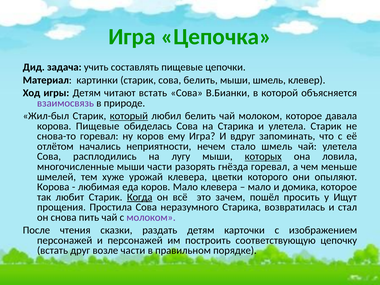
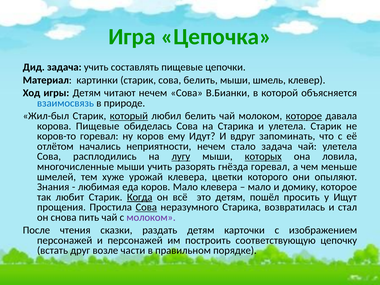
читают встать: встать -> нечем (153, 93)
взаимосвязь colour: purple -> blue (65, 103)
которое underline: none -> present (304, 116)
снова-то: снова-то -> коров-то (57, 136)
ему Игра: Игра -> Идут (202, 136)
стало шмель: шмель -> задача (277, 146)
лугу underline: none -> present (181, 156)
мыши части: части -> учить (160, 167)
Корова: Корова -> Знания (53, 187)
домика: домика -> домику (300, 187)
это зачем: зачем -> детям (230, 197)
Сова underline: none -> present (146, 207)
